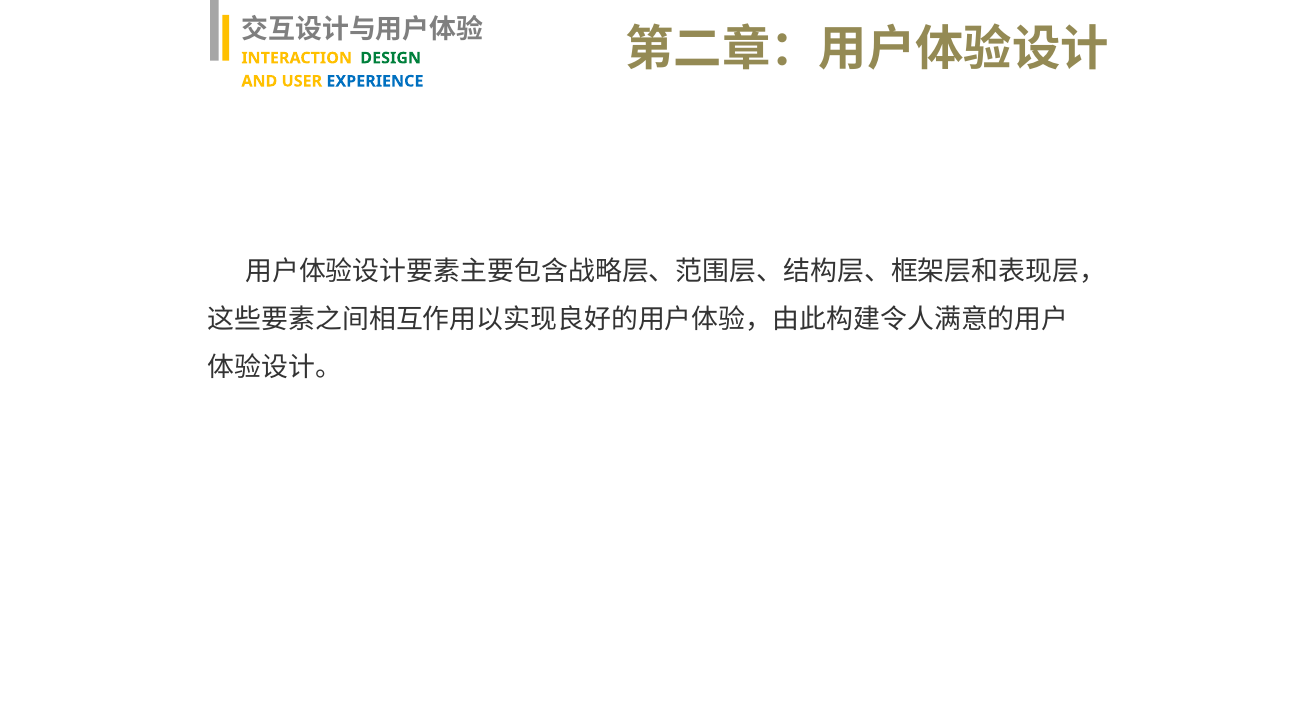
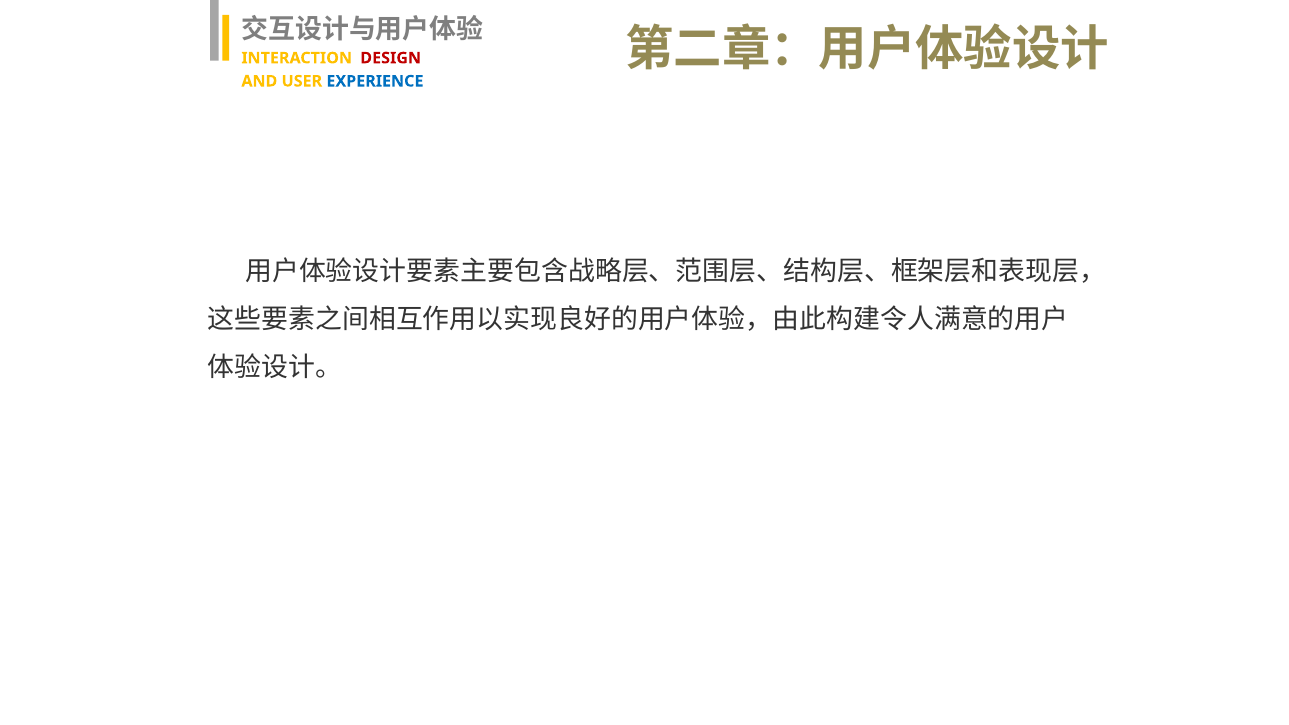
DESIGN colour: green -> red (391, 58)
